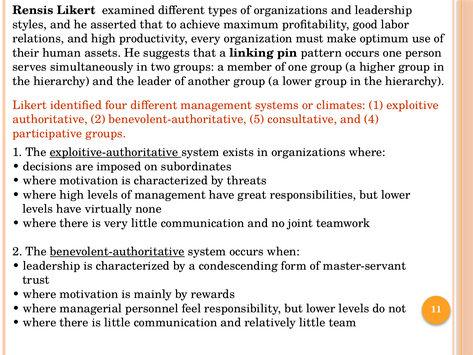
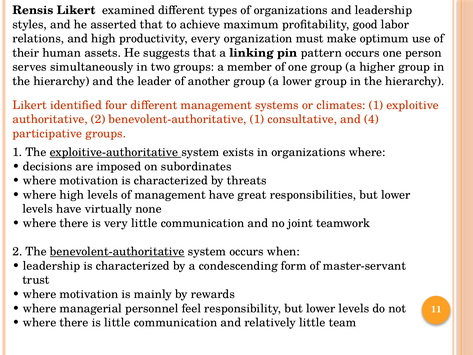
benevolent-authoritative 5: 5 -> 1 (257, 119)
